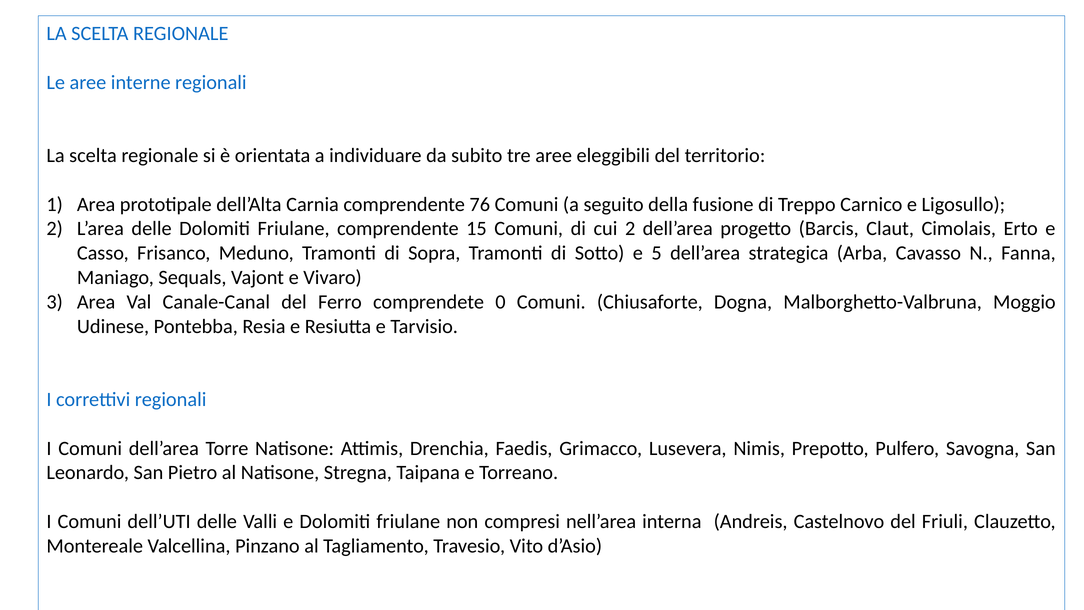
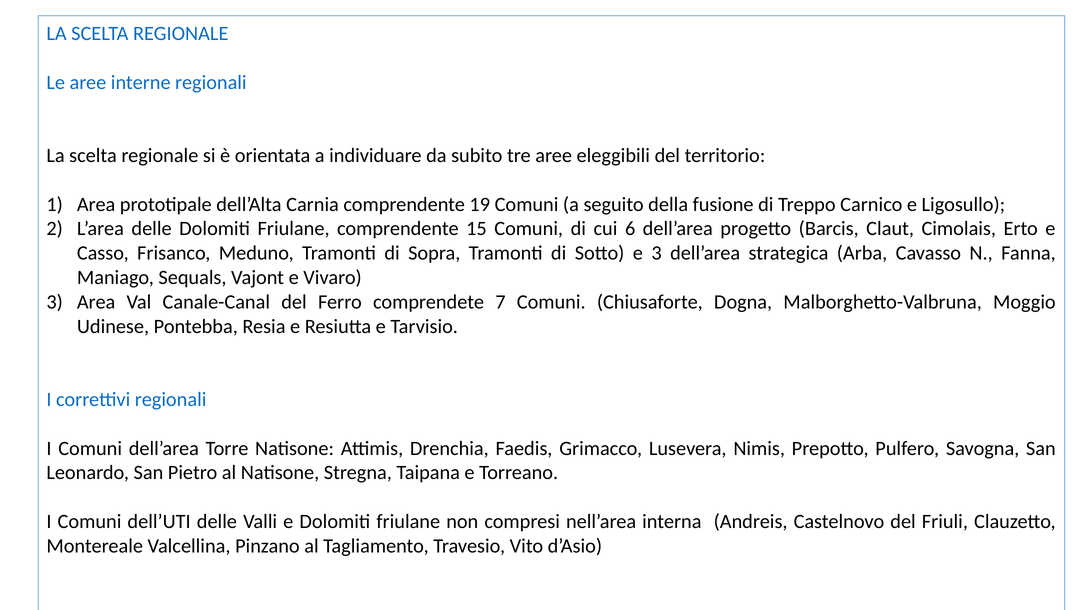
76: 76 -> 19 (480, 204)
cui 2: 2 -> 6 (630, 229)
e 5: 5 -> 3 (657, 253)
0: 0 -> 7 (500, 302)
